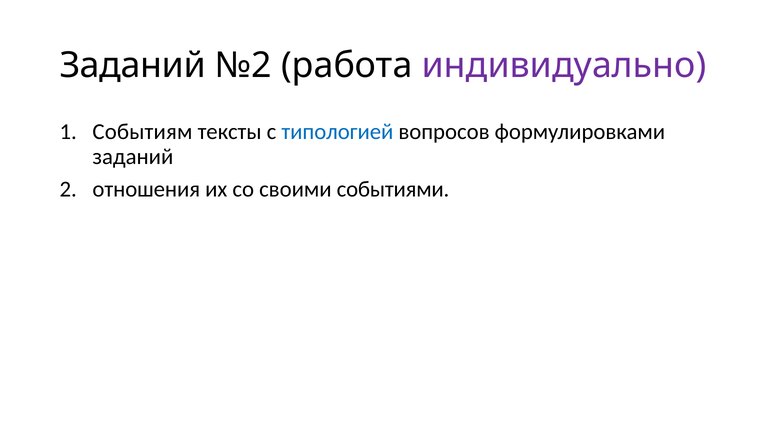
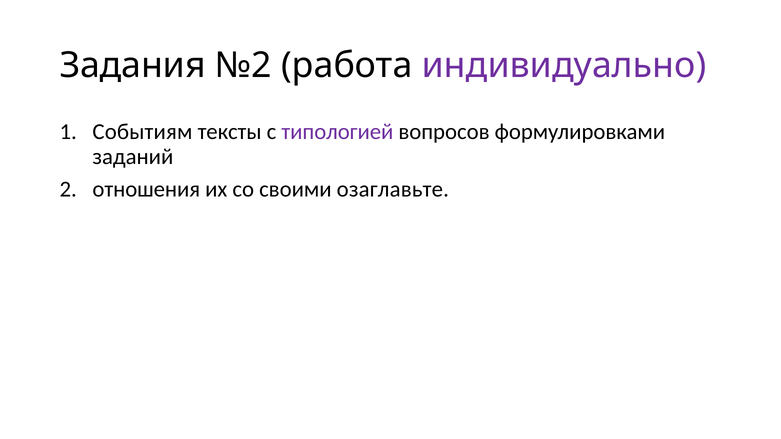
Заданий: Заданий -> Задания (133, 66)
типологией colour: blue -> purple (337, 132)
событиями: событиями -> озаглавьте (393, 189)
